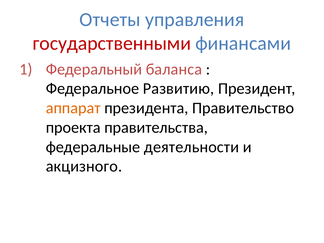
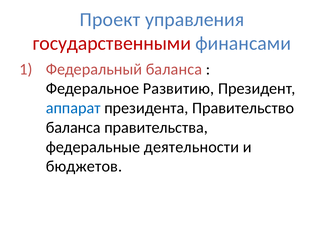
Отчеты: Отчеты -> Проект (110, 19)
аппарат colour: orange -> blue (73, 108)
проекта: проекта -> баланса (73, 127)
акцизного: акцизного -> бюджетов (84, 166)
